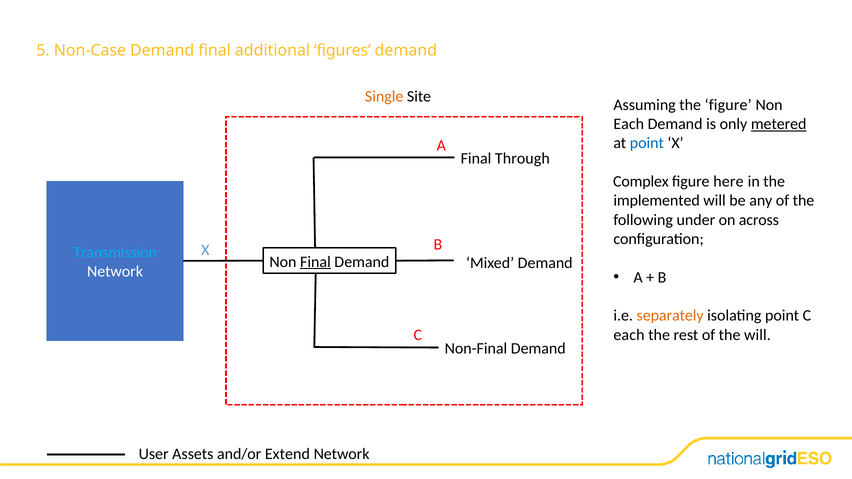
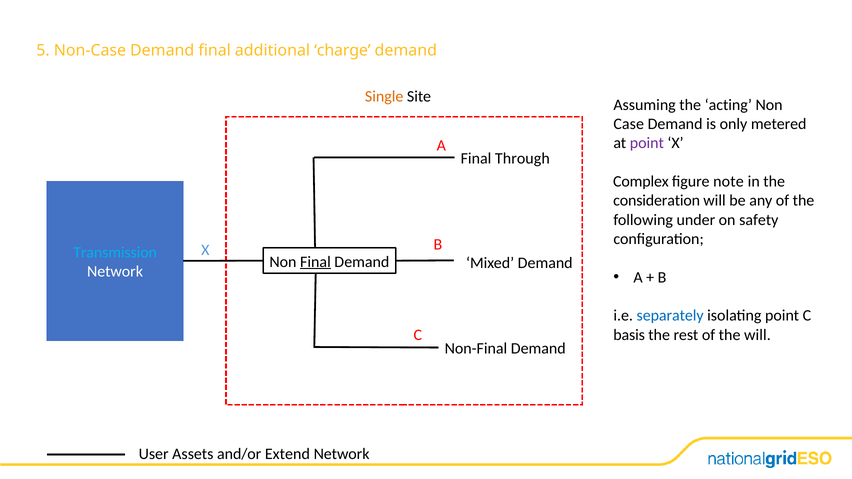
figures: figures -> charge (342, 51)
the figure: figure -> acting (728, 105)
Each: Each -> Case (629, 124)
metered underline: present -> none (779, 124)
point colour: blue -> purple (647, 143)
here: here -> note (728, 182)
implemented: implemented -> consideration (657, 201)
across: across -> safety (759, 220)
separately colour: orange -> blue (670, 316)
each: each -> basis (629, 335)
